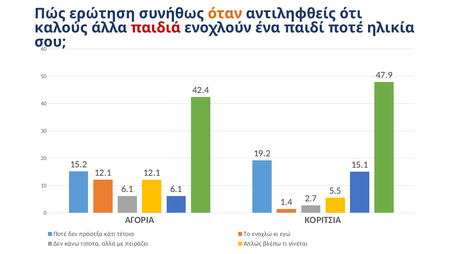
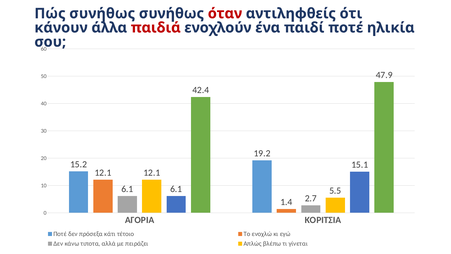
Πώς ερώτηση: ερώτηση -> συνήθως (102, 13)
όταν colour: orange -> red (225, 13)
καλούς: καλούς -> κάνουν (61, 28)
